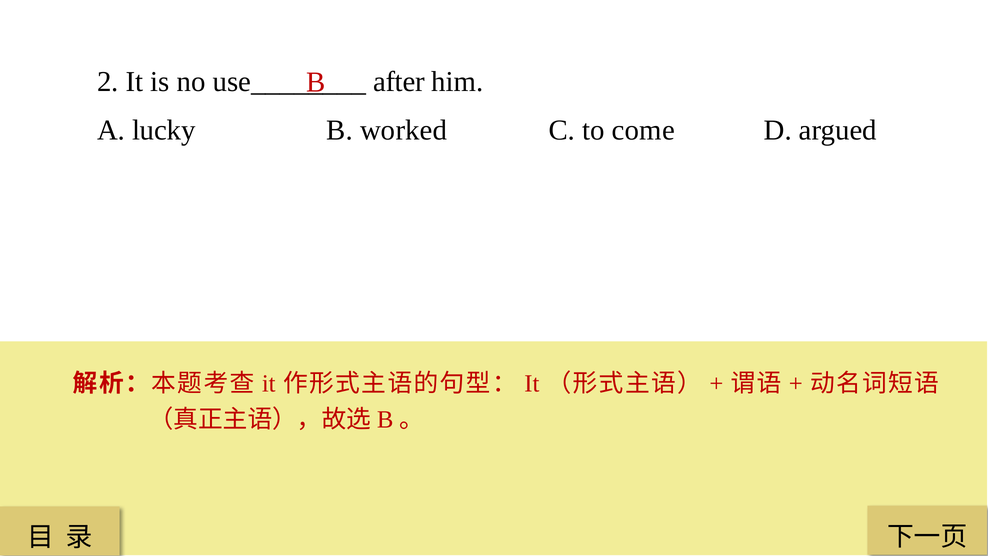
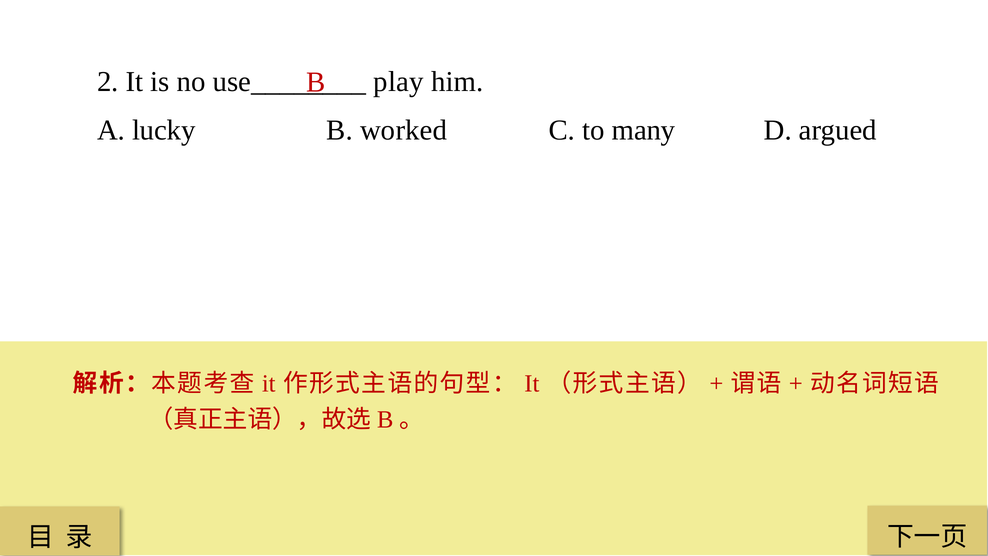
after: after -> play (399, 82)
come: come -> many (644, 130)
